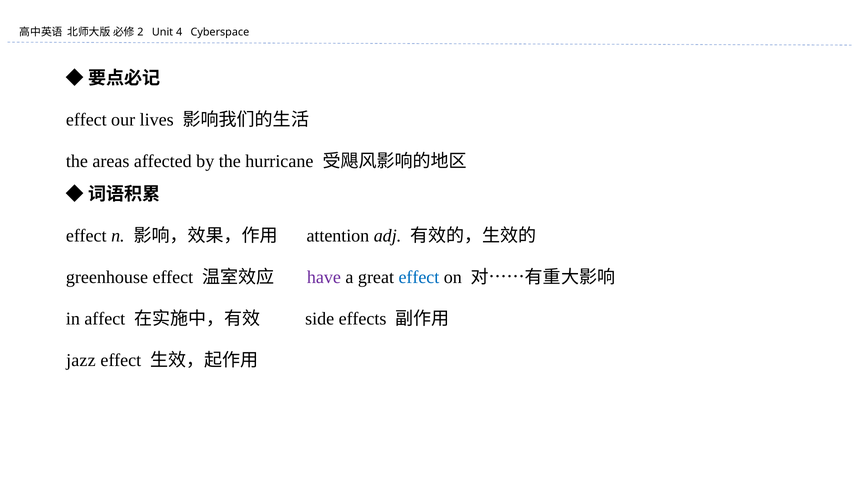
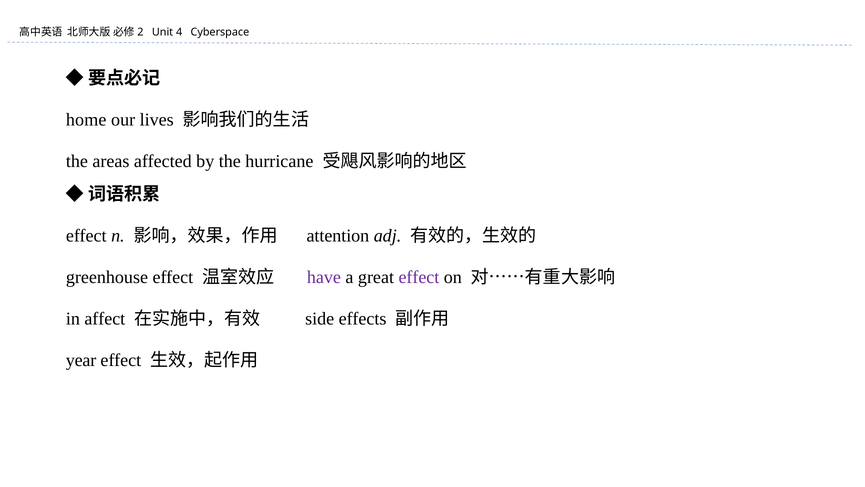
effect: effect -> home (86, 120)
effect colour: blue -> purple (419, 277)
jazz: jazz -> year (81, 360)
